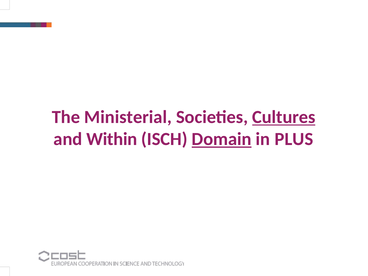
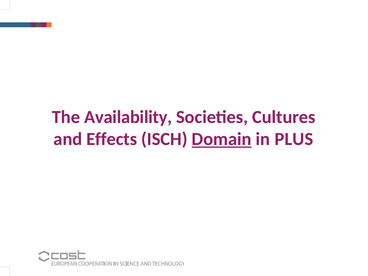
Ministerial: Ministerial -> Availability (128, 117)
Cultures underline: present -> none (284, 117)
Within: Within -> Effects (112, 139)
